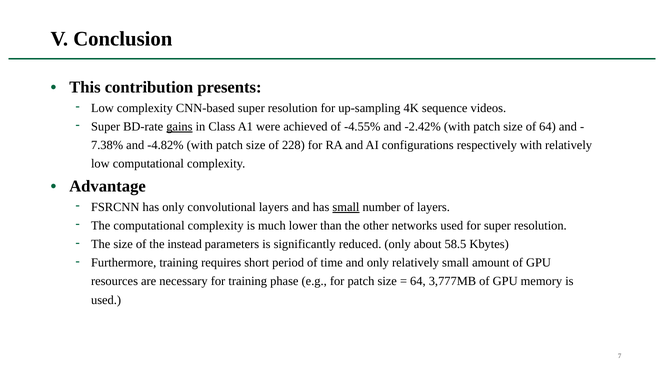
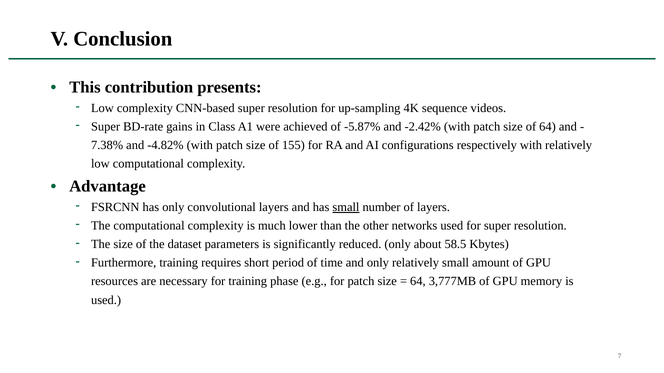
gains underline: present -> none (179, 127)
-4.55%: -4.55% -> -5.87% (362, 127)
228: 228 -> 155 (293, 145)
instead: instead -> dataset (185, 245)
